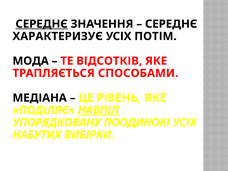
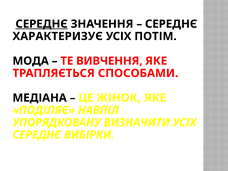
ВІДСОТКІВ: ВІДСОТКІВ -> ВИВЧЕННЯ (109, 61)
РІВЕНЬ: РІВЕНЬ -> ЖІНОК (119, 98)
НАВПІЛ underline: present -> none (98, 110)
ПООДИНОКІ: ПООДИНОКІ -> ВИЗНАЧИТИ (137, 122)
НАБУТИХ: НАБУТИХ -> СЕРЕДНЄ (37, 135)
